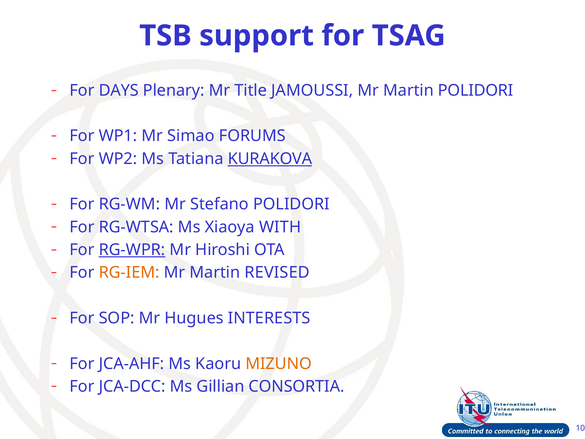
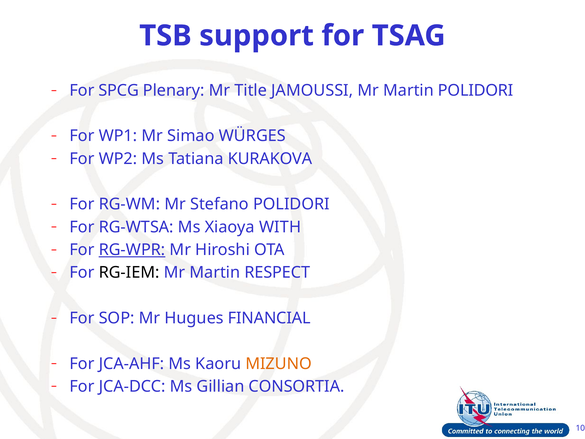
DAYS: DAYS -> SPCG (119, 90)
FORUMS: FORUMS -> WÜRGES (252, 136)
KURAKOVA underline: present -> none (270, 159)
RG-IEM colour: orange -> black (129, 272)
REVISED: REVISED -> RESPECT (277, 272)
INTERESTS: INTERESTS -> FINANCIAL (269, 318)
